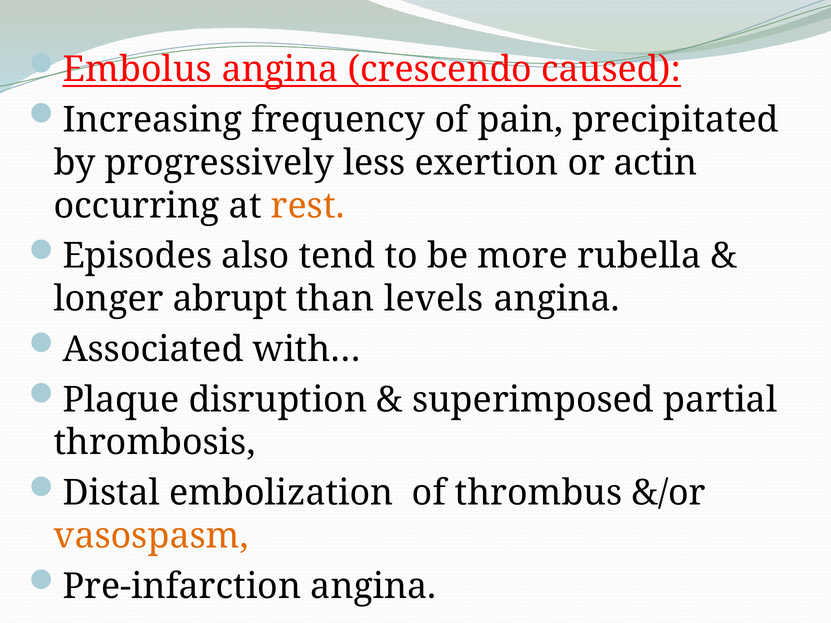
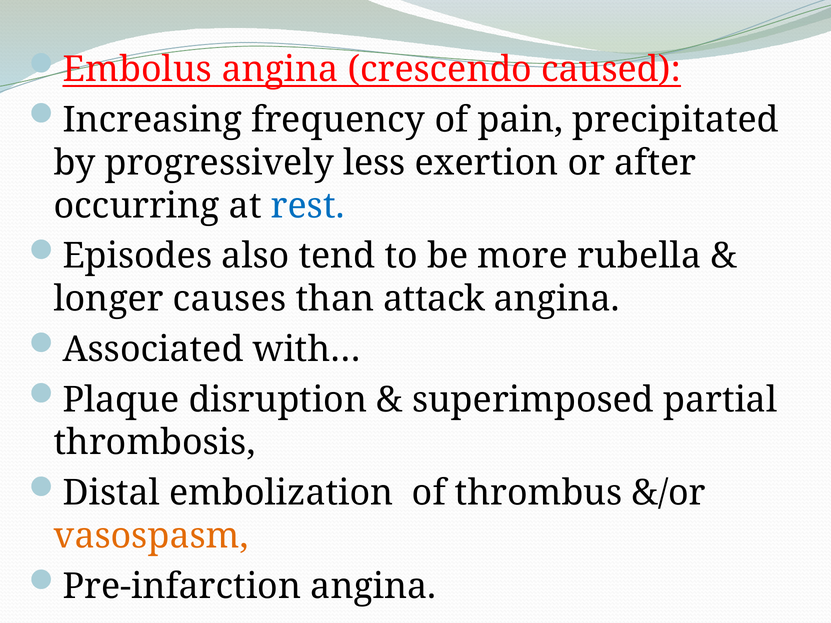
actin: actin -> after (655, 163)
rest colour: orange -> blue (308, 206)
abrupt: abrupt -> causes (230, 299)
levels: levels -> attack (434, 299)
